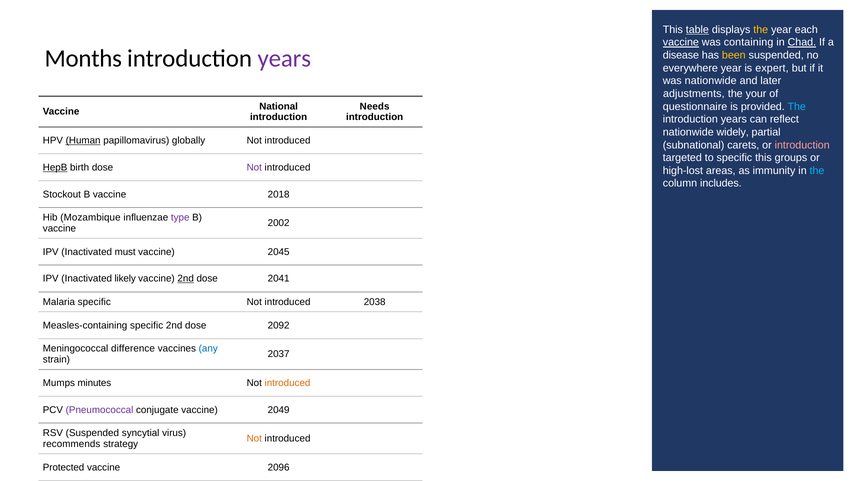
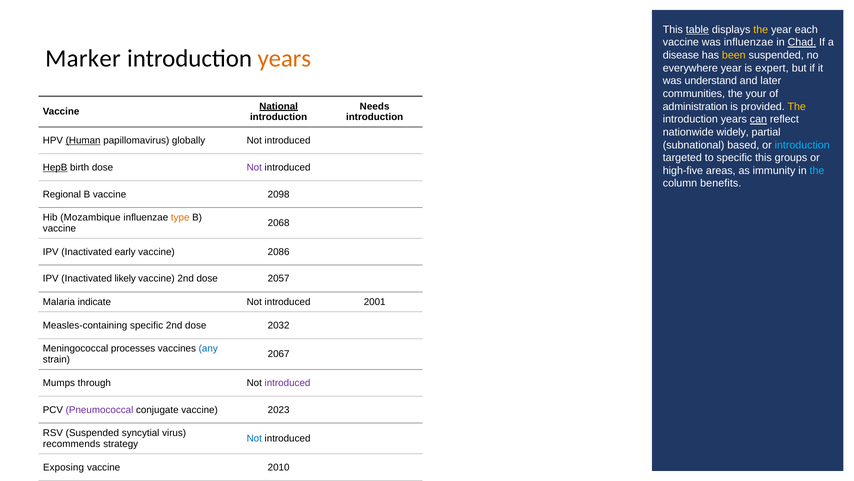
vaccine underline: present -> none (681, 42)
was containing: containing -> influenzae (749, 42)
Months: Months -> Marker (83, 58)
years colour: purple -> orange (284, 58)
was nationwide: nationwide -> understand (711, 81)
adjustments: adjustments -> communities (694, 94)
questionnaire: questionnaire -> administration (695, 106)
The colour: light blue -> yellow (797, 106)
National underline: none -> present (279, 106)
can underline: none -> present (758, 119)
carets: carets -> based (743, 145)
introduction colour: pink -> light blue (802, 145)
high-lost: high-lost -> high-five (683, 170)
includes: includes -> benefits (721, 183)
Stockout: Stockout -> Regional (62, 194)
2018: 2018 -> 2098 (279, 194)
type colour: purple -> orange (180, 217)
2002: 2002 -> 2068 (279, 223)
must: must -> early (125, 252)
2045: 2045 -> 2086 (279, 252)
2nd underline: present -> none (186, 278)
2041: 2041 -> 2057 (279, 278)
Malaria specific: specific -> indicate (94, 302)
2038: 2038 -> 2001 (375, 302)
2092: 2092 -> 2032 (279, 325)
difference: difference -> processes (133, 348)
2037: 2037 -> 2067 (279, 354)
minutes: minutes -> through (94, 383)
introduced colour: orange -> purple (288, 383)
2049: 2049 -> 2023 (279, 409)
Not colour: orange -> blue (254, 438)
Protected: Protected -> Exposing (63, 467)
2096: 2096 -> 2010 (279, 467)
